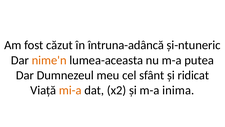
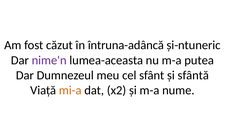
nime'n colour: orange -> purple (49, 60)
ridicat: ridicat -> sfântă (193, 75)
inima: inima -> nume (178, 90)
